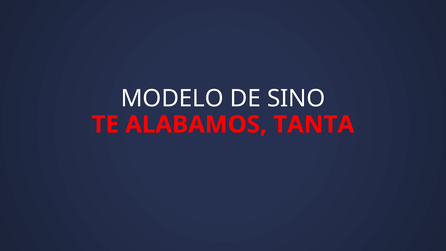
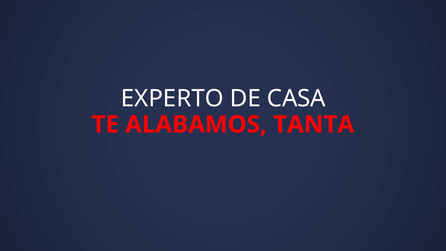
MODELO: MODELO -> EXPERTO (172, 98)
SINO: SINO -> CASA (296, 98)
